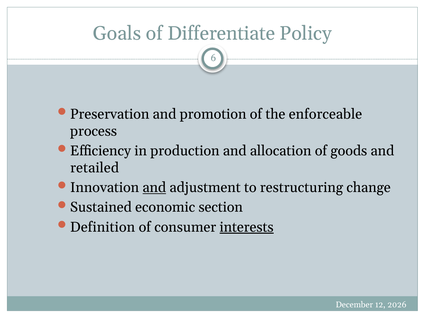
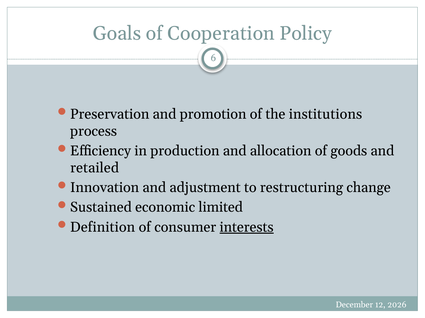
Differentiate: Differentiate -> Cooperation (221, 33)
enforceable: enforceable -> institutions (325, 114)
and underline: present -> none (154, 188)
section: section -> limited (221, 208)
